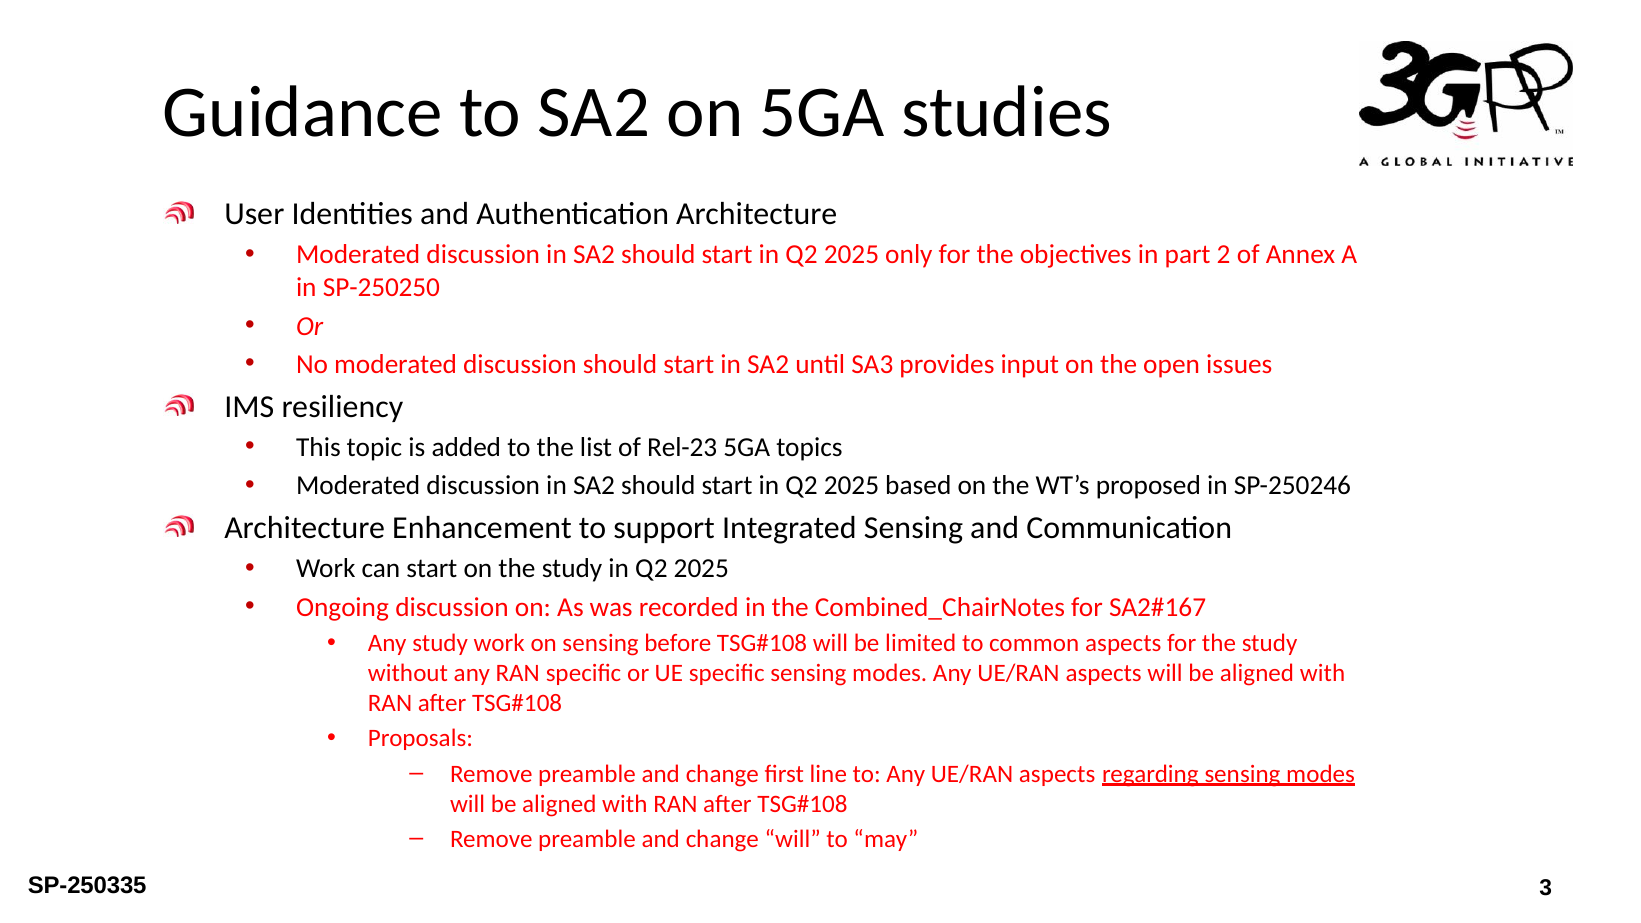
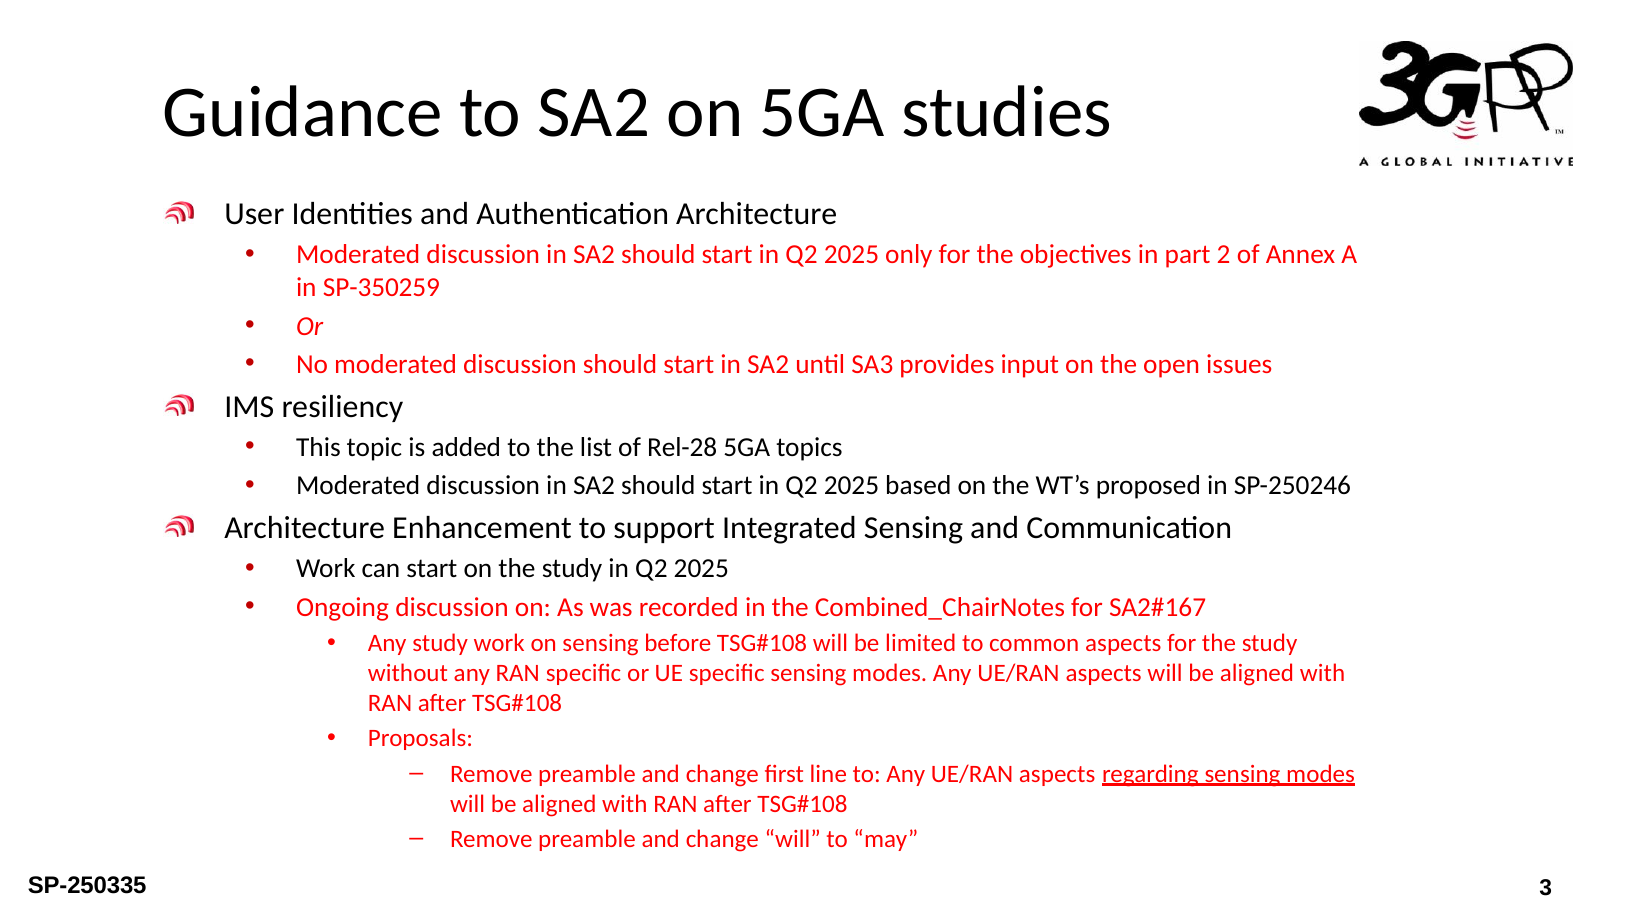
SP-250250: SP-250250 -> SP-350259 (381, 288)
Rel-23: Rel-23 -> Rel-28 (682, 447)
